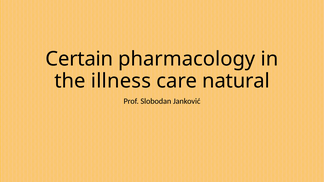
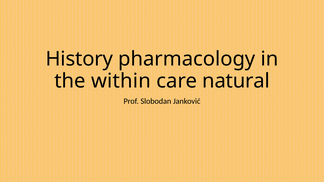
Certain: Certain -> History (79, 59)
illness: illness -> within (121, 81)
